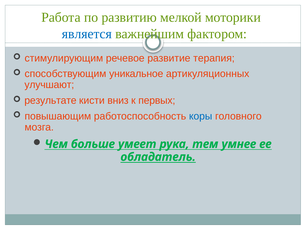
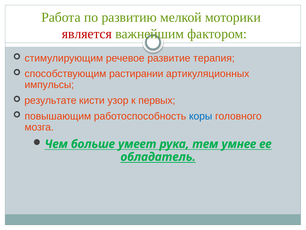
является colour: blue -> red (87, 34)
уникальное: уникальное -> растирании (136, 74)
улучшают: улучшают -> импульсы (49, 85)
вниз: вниз -> узор (118, 100)
